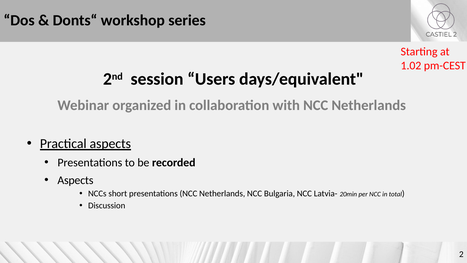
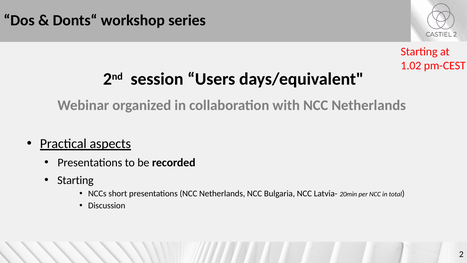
Aspects: Aspects -> Starting (75, 180)
